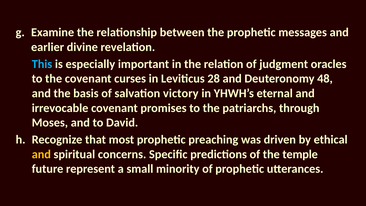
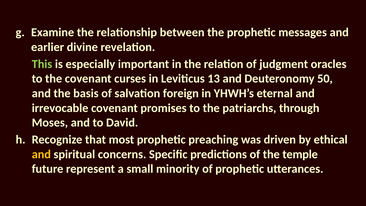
This colour: light blue -> light green (42, 64)
28: 28 -> 13 (214, 79)
48: 48 -> 50 (325, 79)
victory: victory -> foreign (181, 93)
